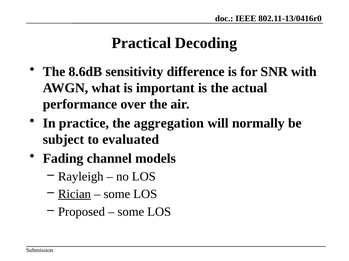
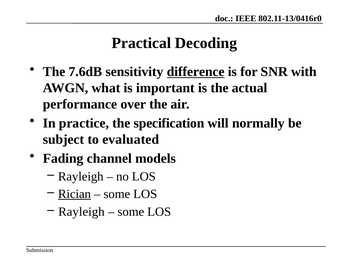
8.6dB: 8.6dB -> 7.6dB (85, 72)
difference underline: none -> present (196, 72)
aggregation: aggregation -> specification (169, 124)
Proposed: Proposed -> Rayleigh (81, 212)
